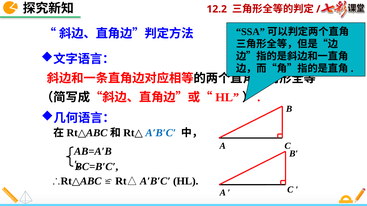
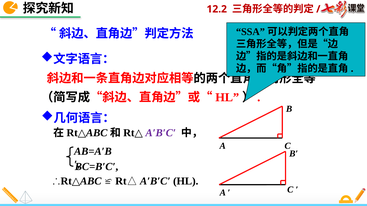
A′B′C′ colour: blue -> purple (161, 133)
